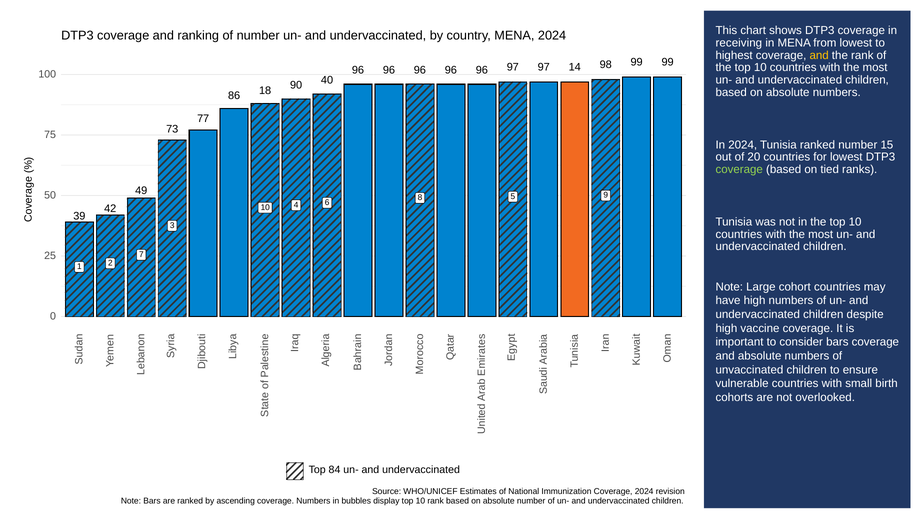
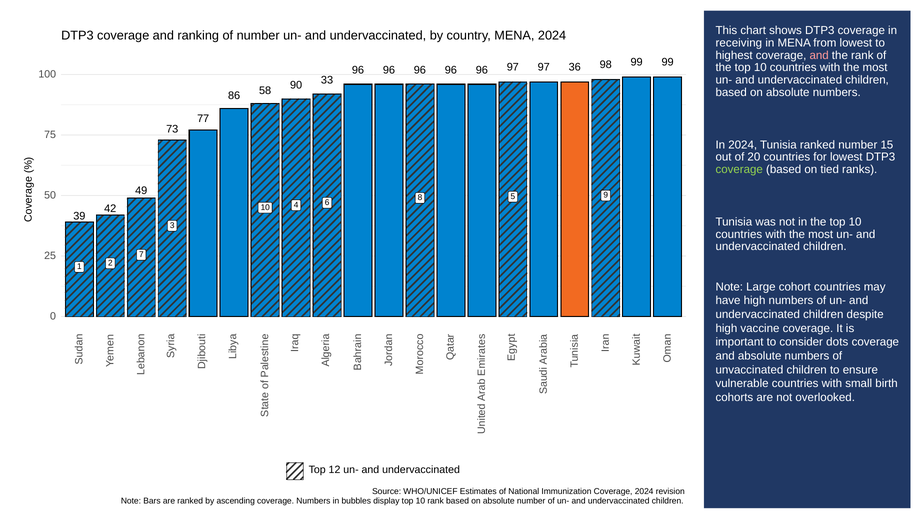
and colour: yellow -> pink (819, 55)
14: 14 -> 36 (575, 67)
18: 18 -> 58 (265, 90)
40: 40 -> 33 (327, 80)
consider bars: bars -> dots (837, 342)
84: 84 -> 12 (334, 469)
